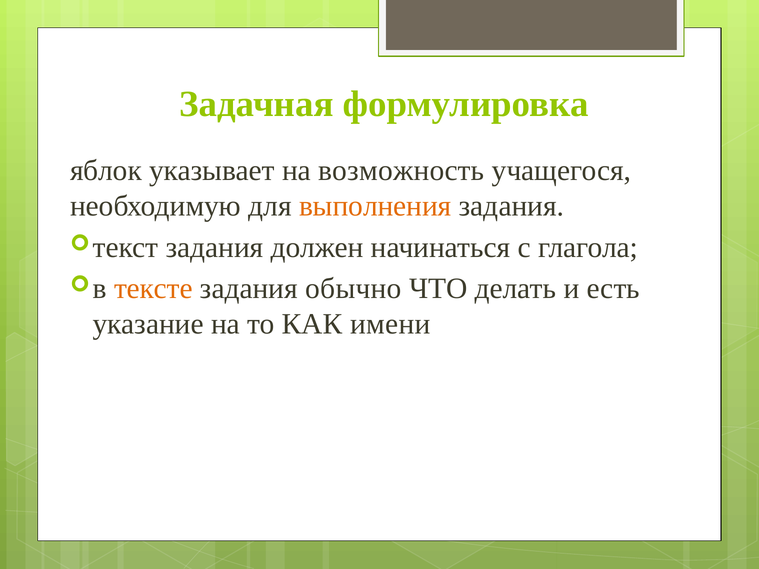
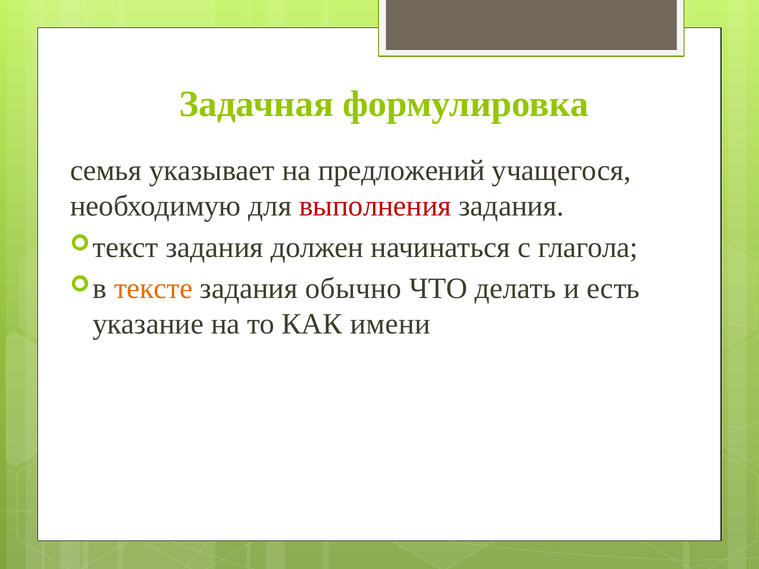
яблок: яблок -> семья (106, 171)
возможность: возможность -> предложений (402, 171)
выполнения colour: orange -> red (375, 206)
